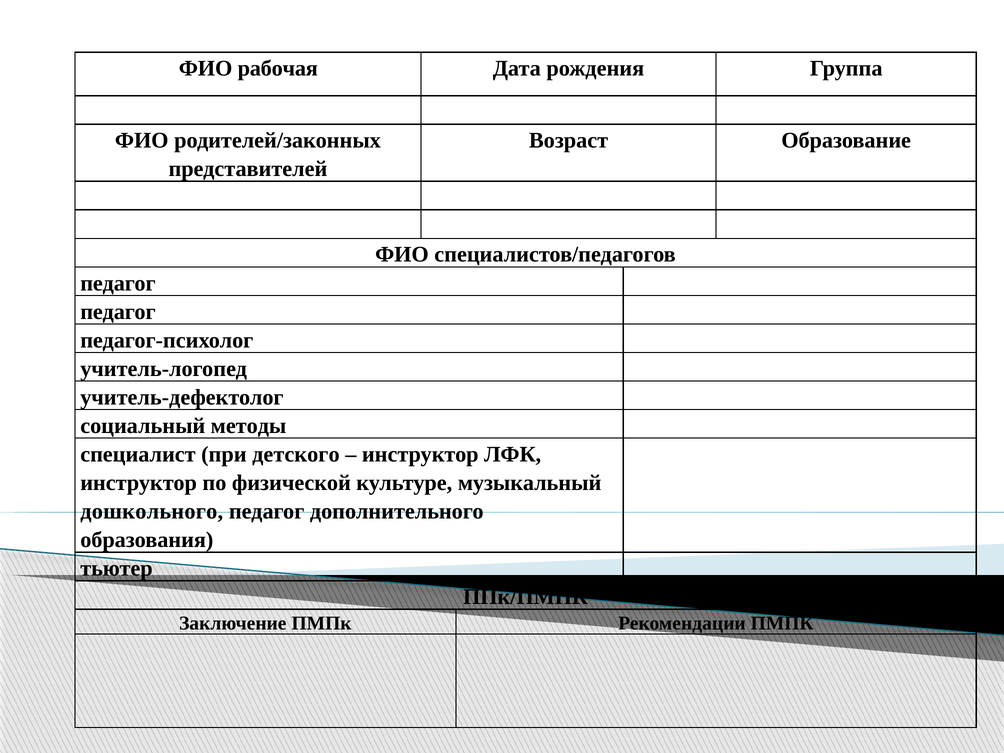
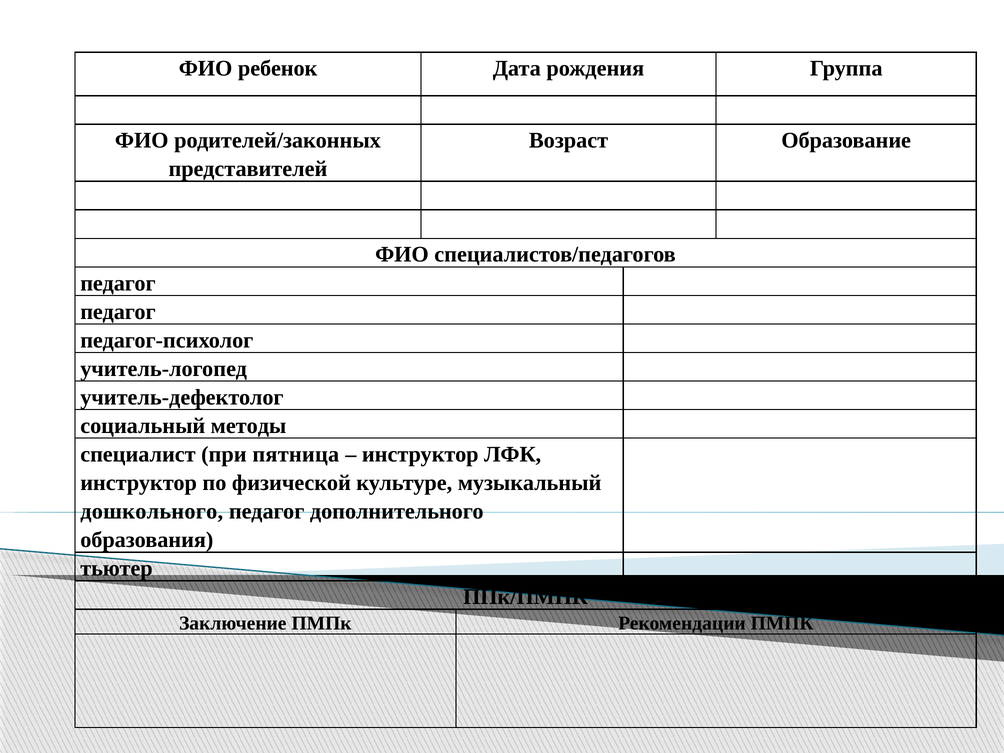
рабочая: рабочая -> ребенок (278, 69)
детского: детского -> пятница (296, 454)
